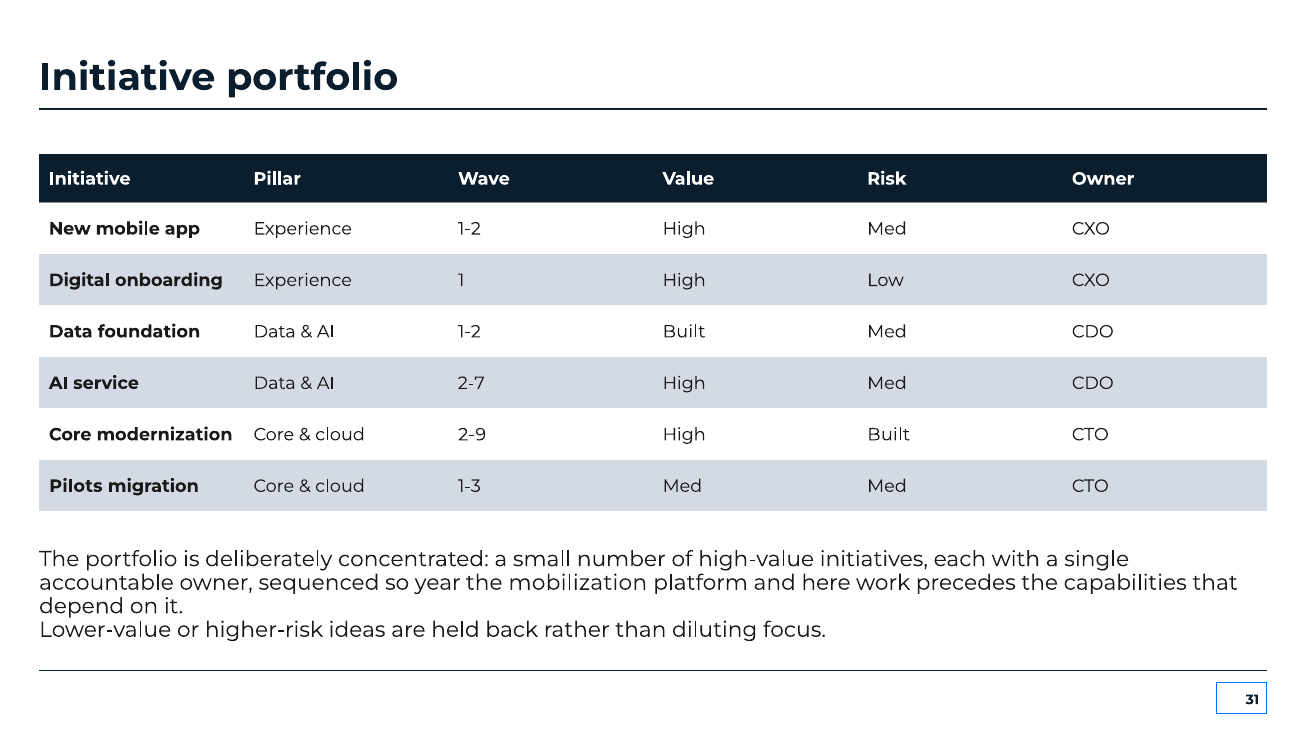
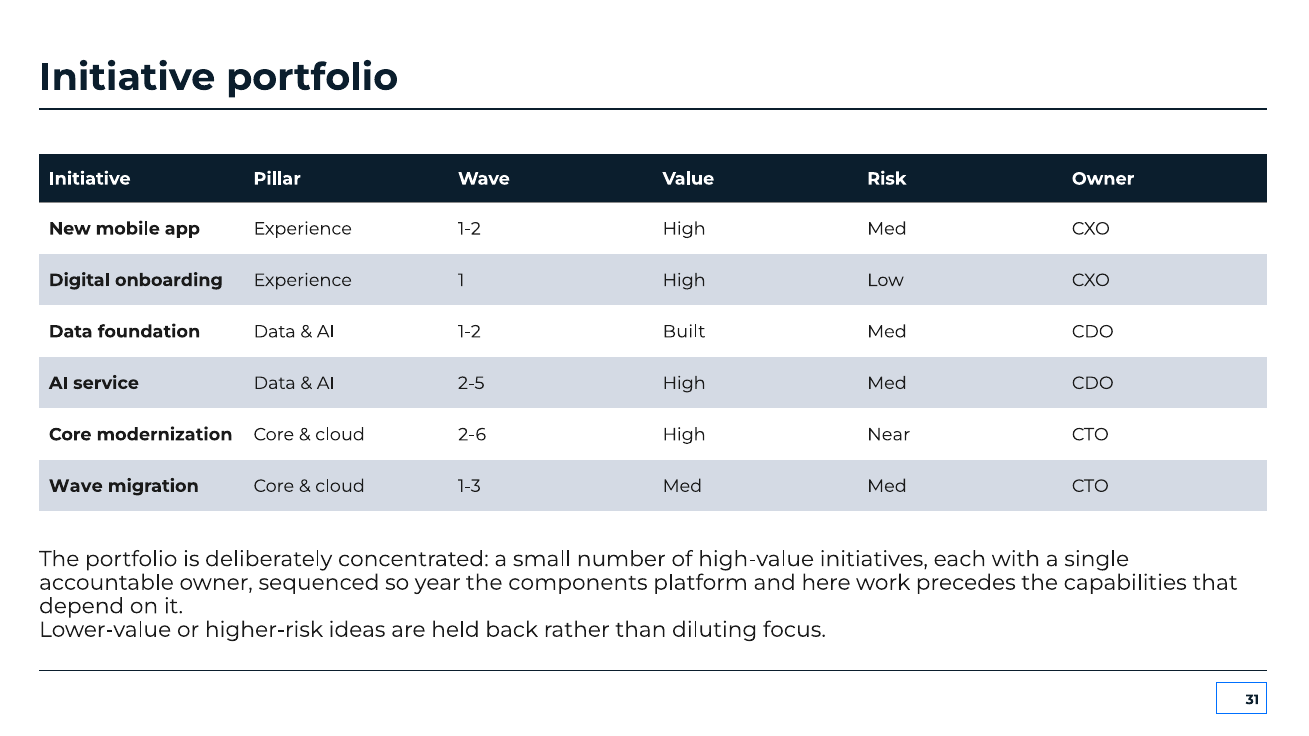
2-7: 2-7 -> 2-5 (471, 383)
2-9: 2-9 -> 2-6 (472, 435)
High Built: Built -> Near (889, 435)
Pilots: Pilots -> Wave (76, 486)
mobilization: mobilization -> components (578, 583)
